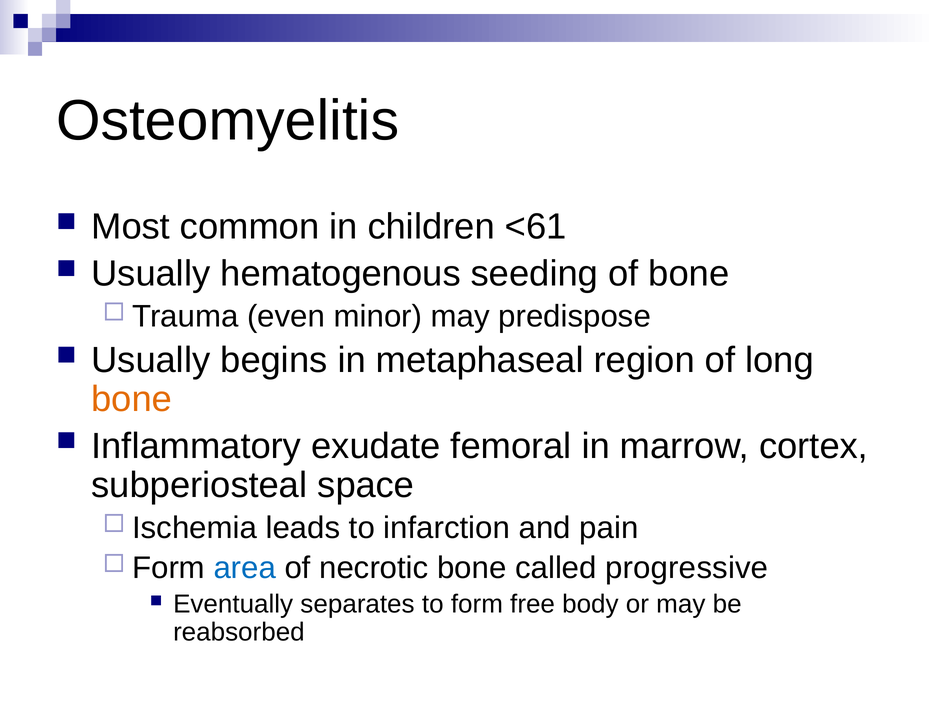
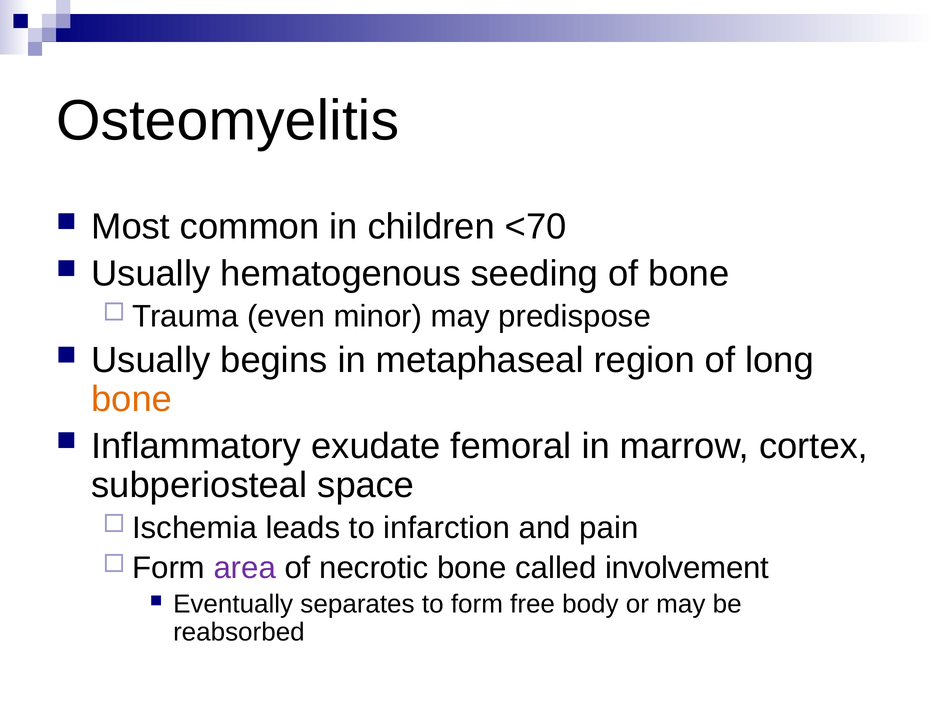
<61: <61 -> <70 (536, 227)
area colour: blue -> purple (245, 568)
progressive: progressive -> involvement (687, 568)
